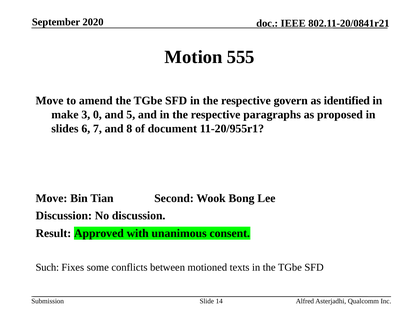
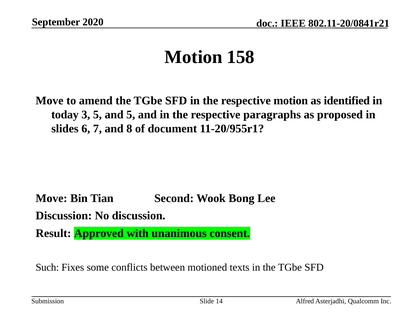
555: 555 -> 158 (241, 57)
respective govern: govern -> motion (291, 101)
make: make -> today (65, 115)
3 0: 0 -> 5 (97, 115)
